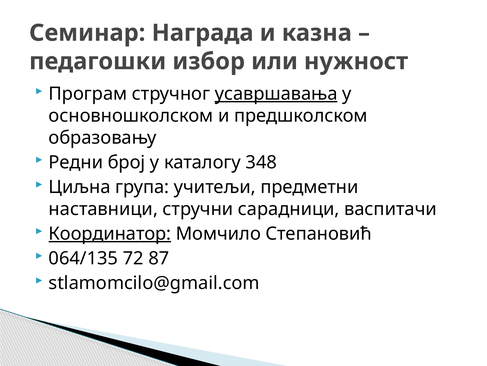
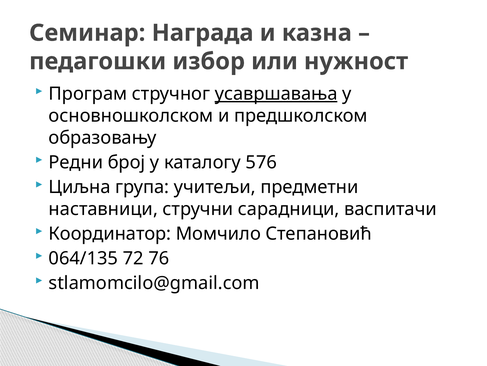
348: 348 -> 576 (261, 162)
Координатор underline: present -> none (110, 233)
87: 87 -> 76 (159, 258)
